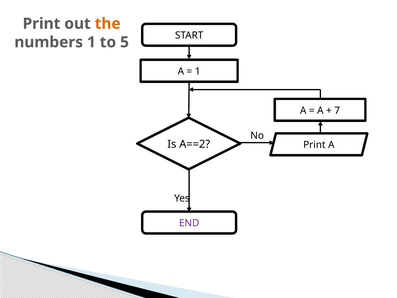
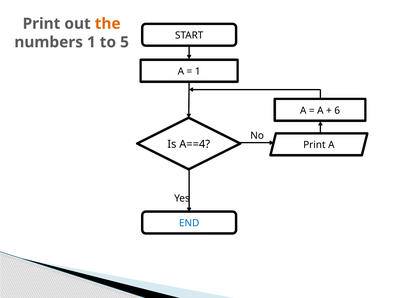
7: 7 -> 6 (337, 110)
A==2: A==2 -> A==4 (195, 144)
END colour: purple -> blue (189, 223)
